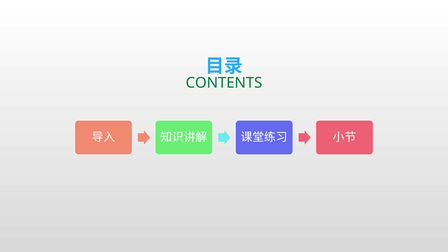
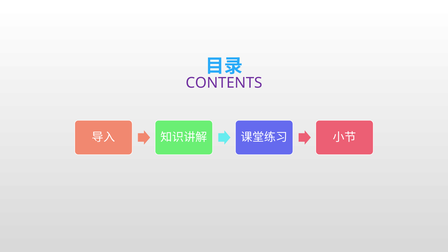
CONTENTS colour: green -> purple (224, 83)
